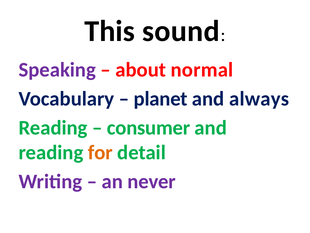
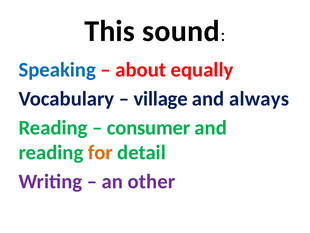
Speaking colour: purple -> blue (57, 70)
normal: normal -> equally (202, 70)
planet: planet -> village (161, 99)
never: never -> other (151, 181)
